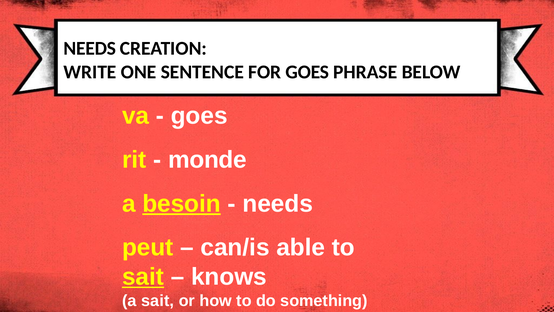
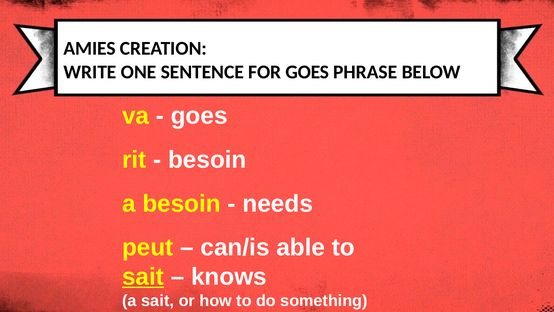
NEEDS: NEEDS -> AMIES (90, 48)
monde: monde -> besoin (207, 160)
besoin underline: present -> none (182, 203)
